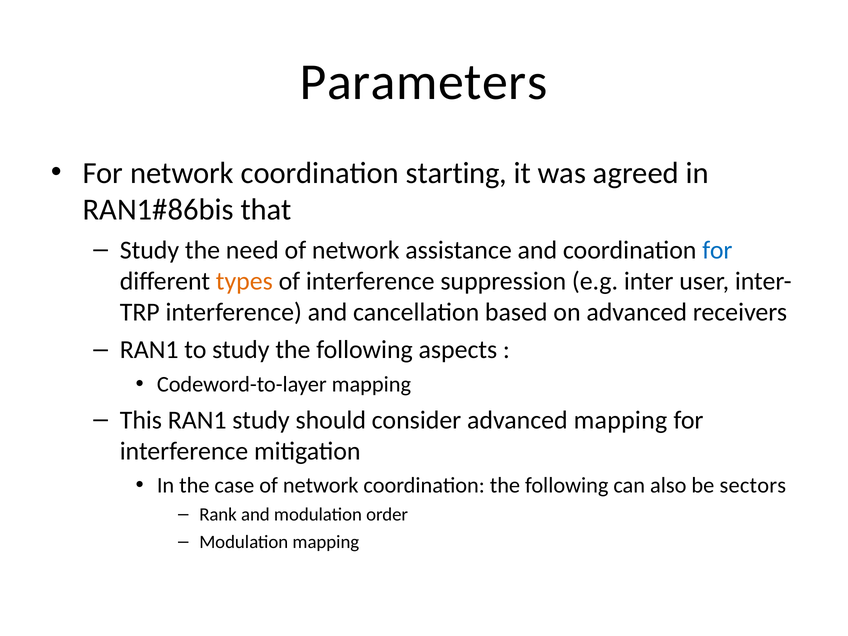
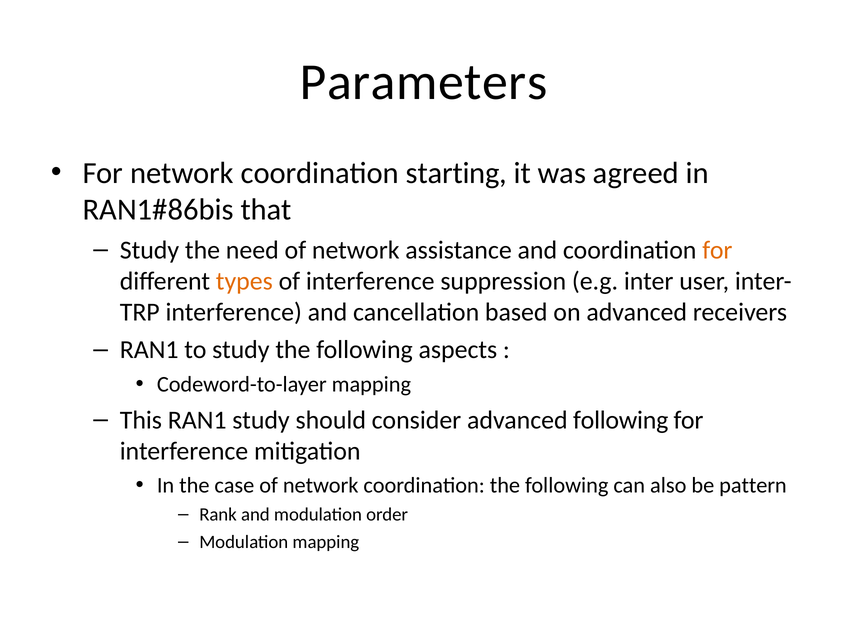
for colour: blue -> orange (717, 250)
advanced mapping: mapping -> following (621, 420)
sectors: sectors -> pattern (753, 486)
